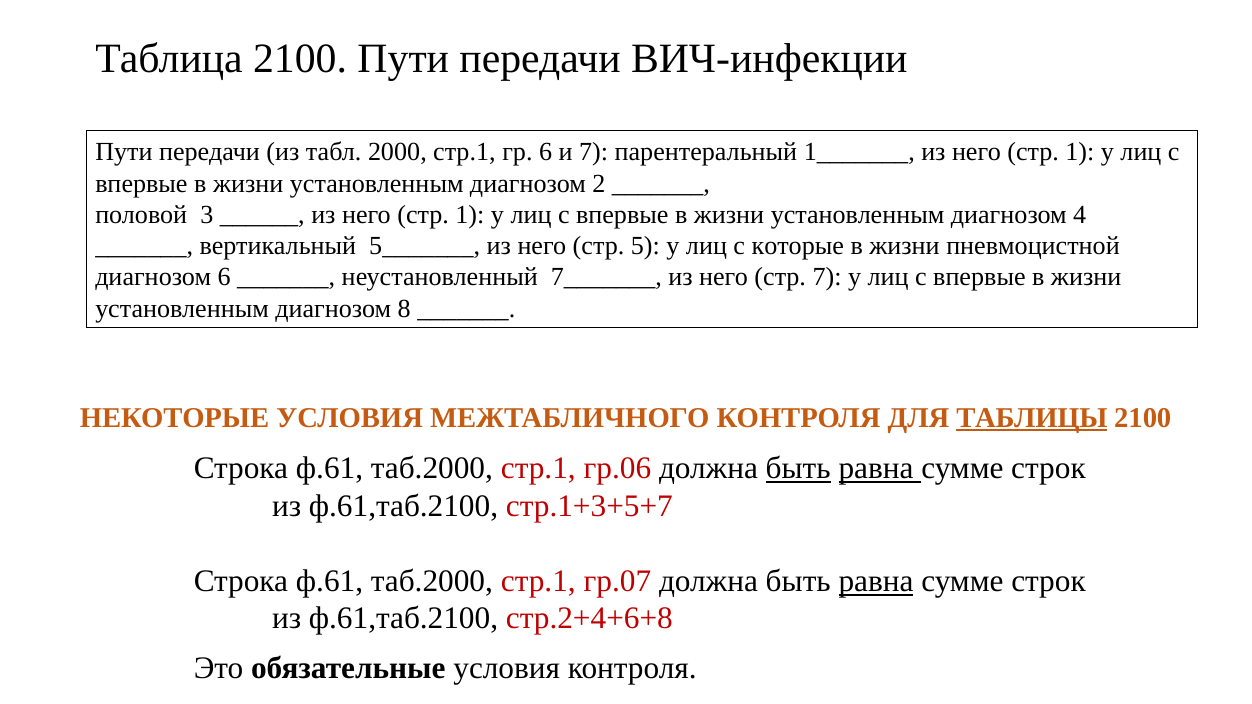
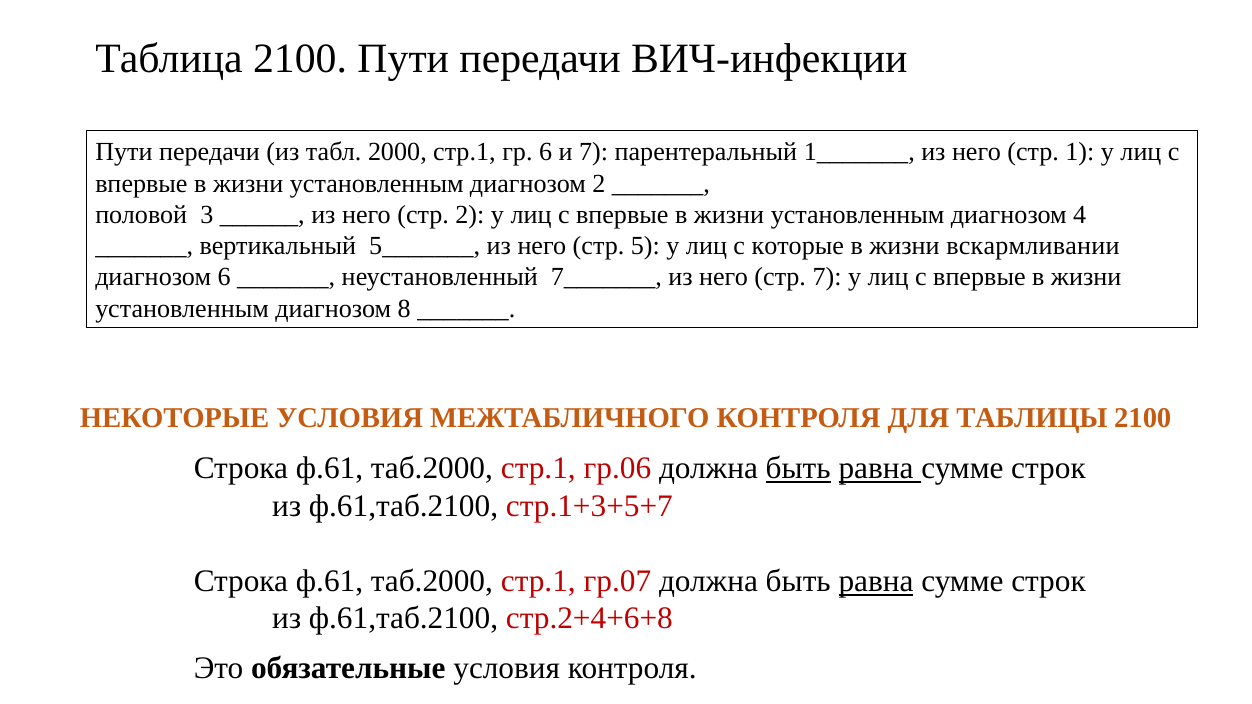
1: 1 -> 2 (470, 215)
пневмоцистной: пневмоцистной -> вскармливании (1033, 246)
ТАБЛИЦЫ underline: present -> none (1032, 418)
